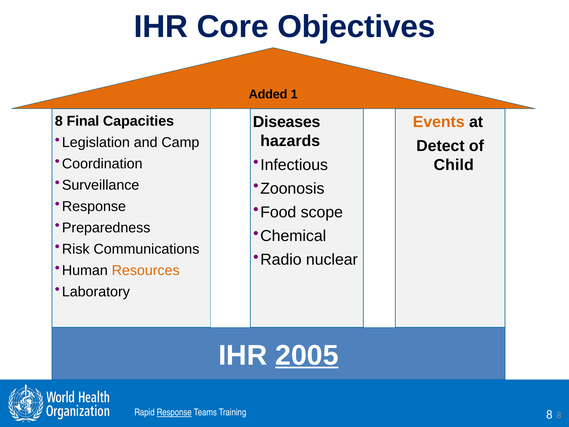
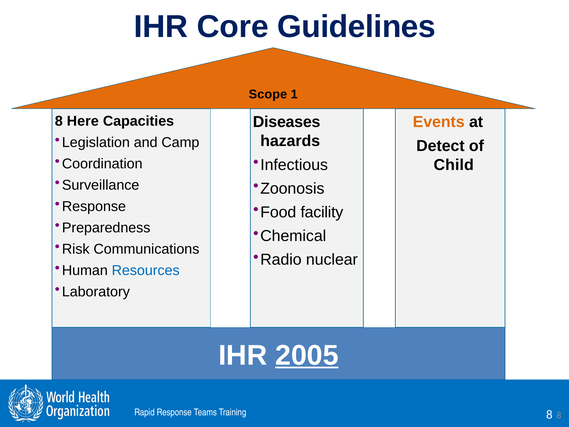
Objectives: Objectives -> Guidelines (357, 27)
Added: Added -> Scope (268, 94)
Final: Final -> Here (83, 121)
scope: scope -> facility (322, 212)
Resources colour: orange -> blue (146, 270)
Response underline: present -> none (174, 412)
